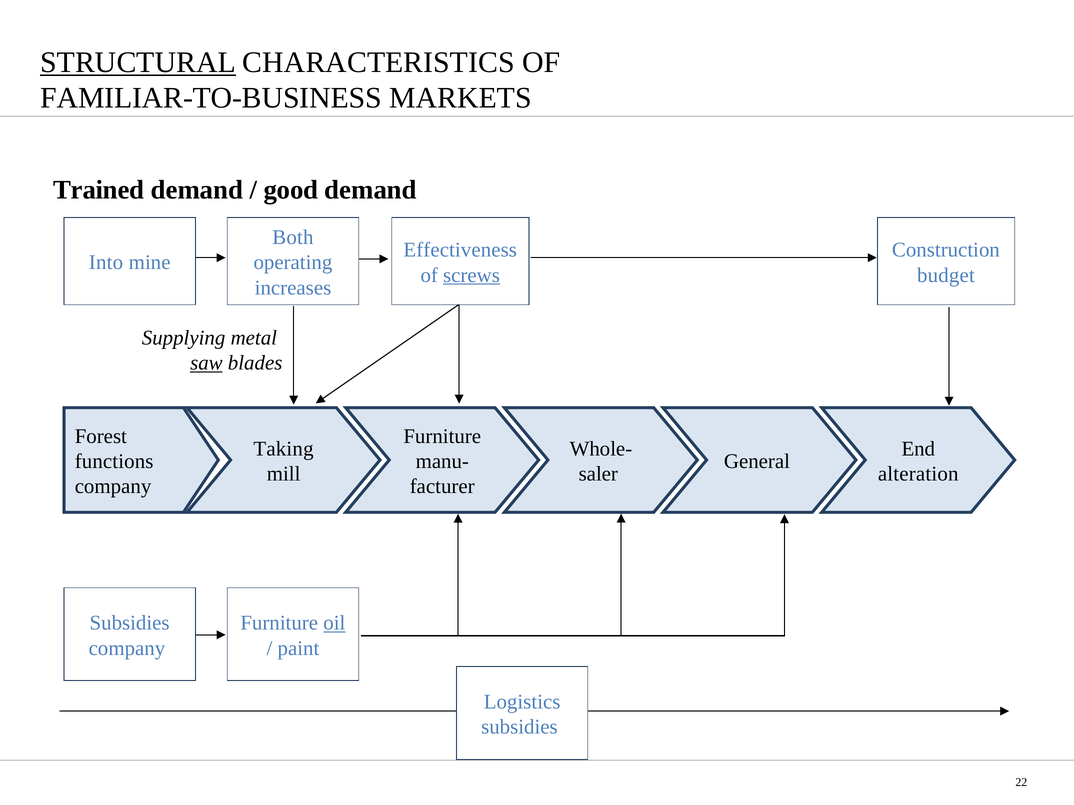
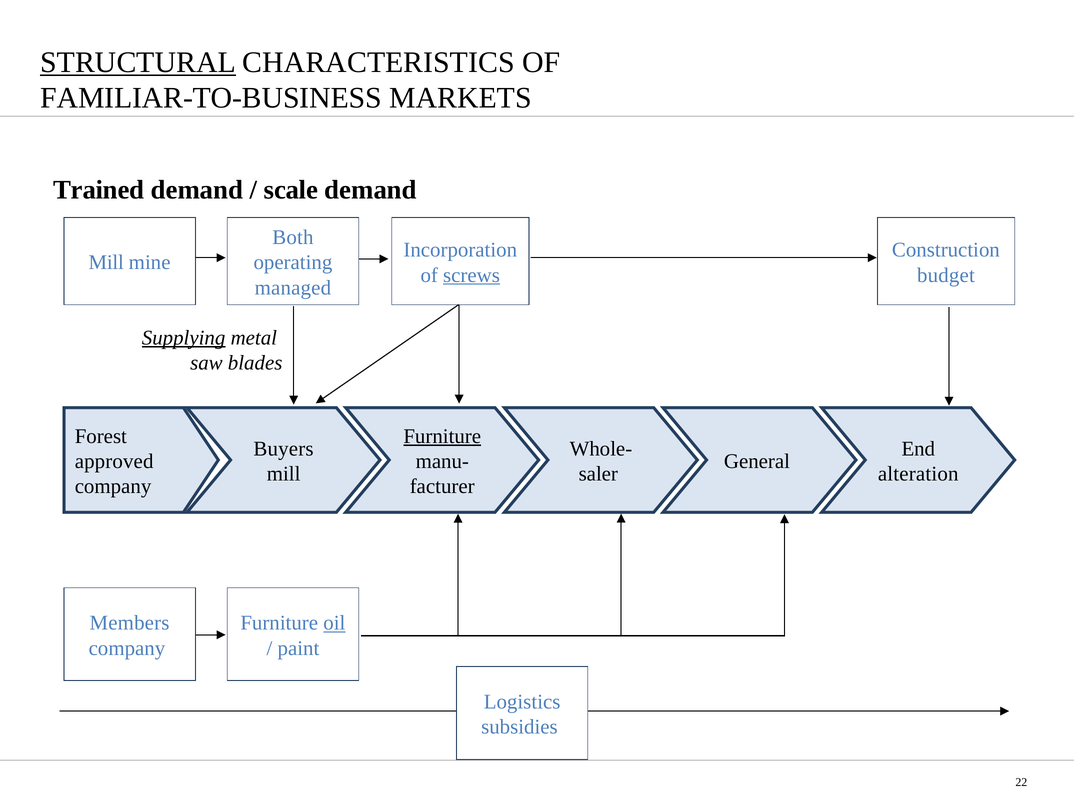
good: good -> scale (291, 190)
Effectiveness: Effectiveness -> Incorporation (460, 250)
Into: Into -> Mill (106, 263)
increases: increases -> managed (293, 288)
Supplying underline: none -> present (184, 338)
saw underline: present -> none (206, 363)
Furniture underline: none -> present (442, 437)
Taking: Taking -> Buyers (284, 449)
functions: functions -> approved (114, 462)
Subsidies: Subsidies -> Members (129, 623)
